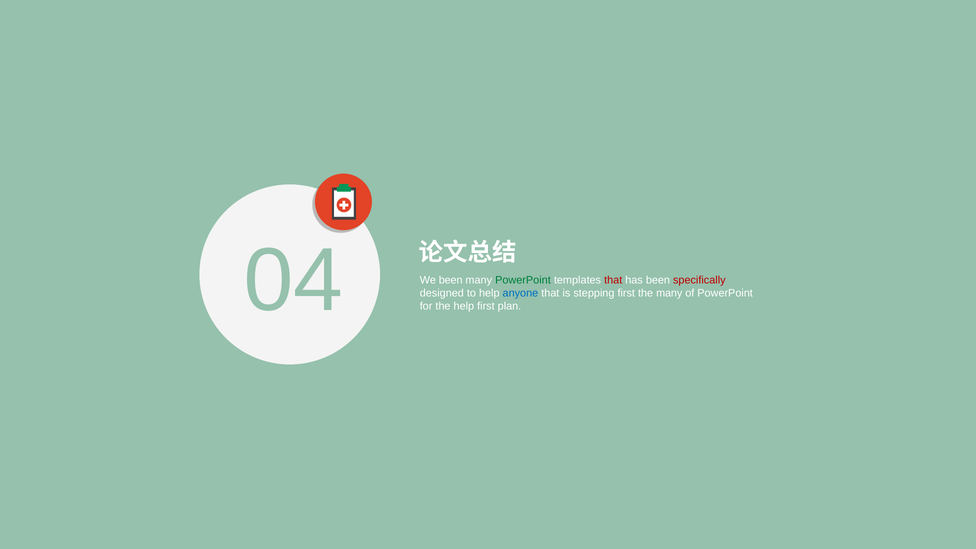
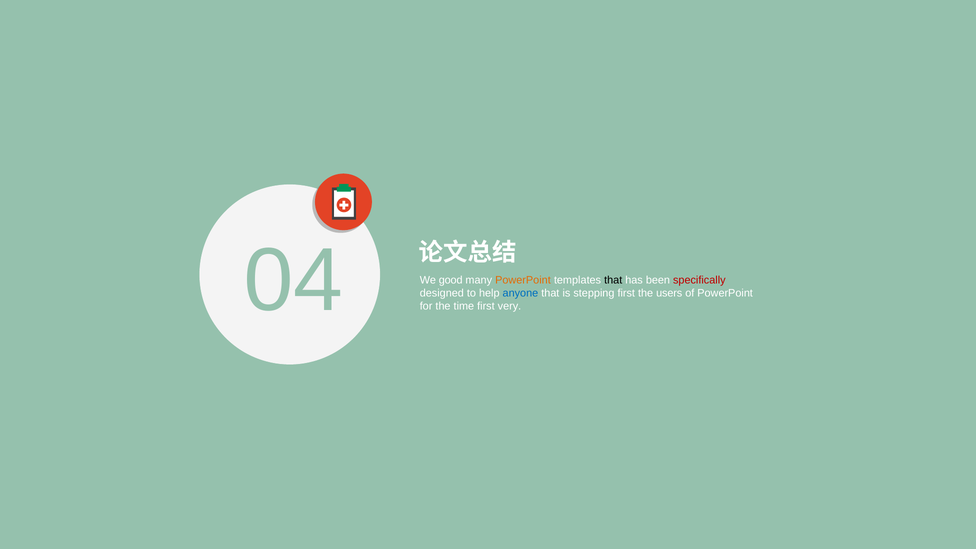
We been: been -> good (451, 280)
PowerPoint colour: green -> orange (523, 280)
that colour: red -> black (613, 280)
the many: many -> users (669, 293)
the help: help -> time (464, 306)
plan: plan -> very (509, 306)
